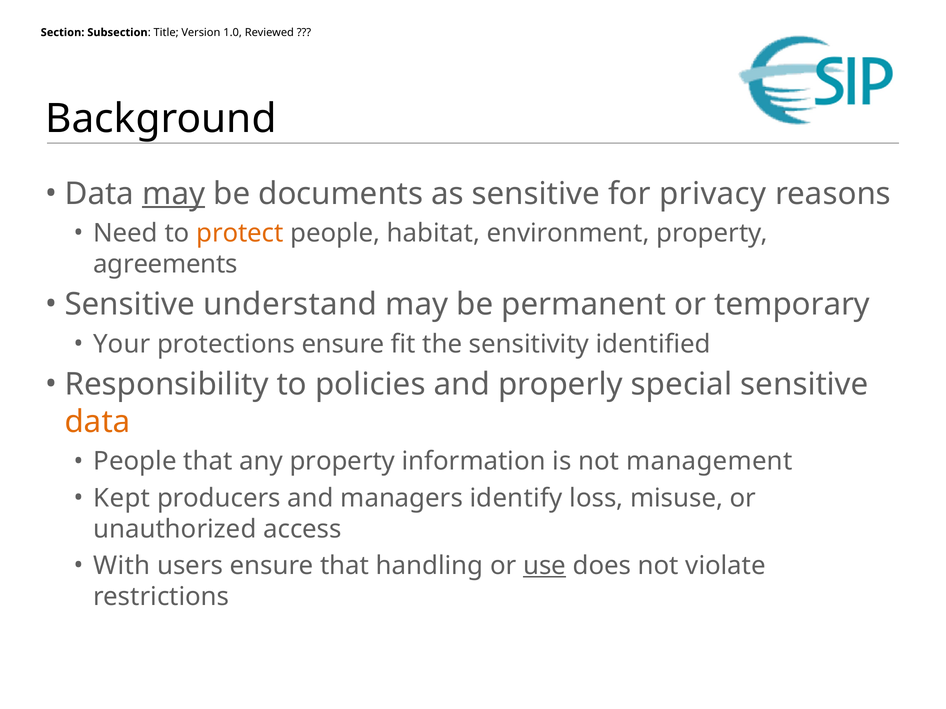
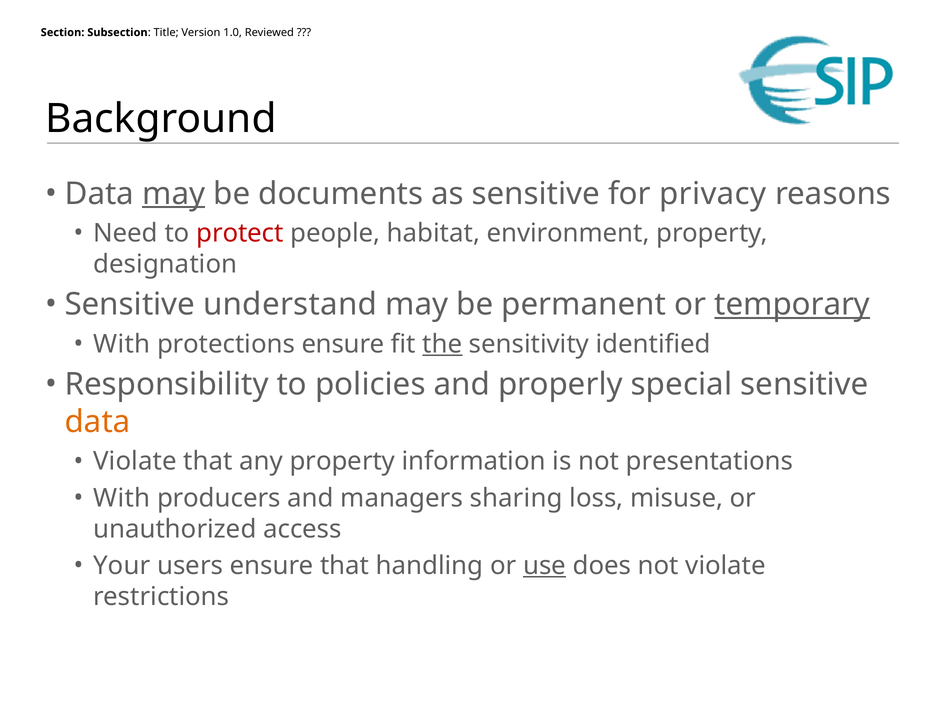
protect colour: orange -> red (240, 233)
agreements: agreements -> designation (165, 264)
temporary underline: none -> present (792, 305)
Your: Your -> With (122, 344)
the underline: none -> present (442, 344)
People: People -> Violate (135, 462)
management: management -> presentations (710, 462)
Kept: Kept -> With (122, 498)
identify: identify -> sharing (516, 498)
With: With -> Your (122, 566)
